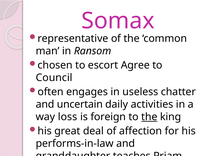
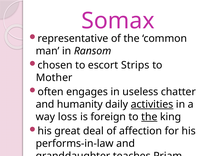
Agree: Agree -> Strips (135, 65)
Council: Council -> Mother (54, 78)
uncertain: uncertain -> humanity (80, 104)
activities underline: none -> present (152, 104)
